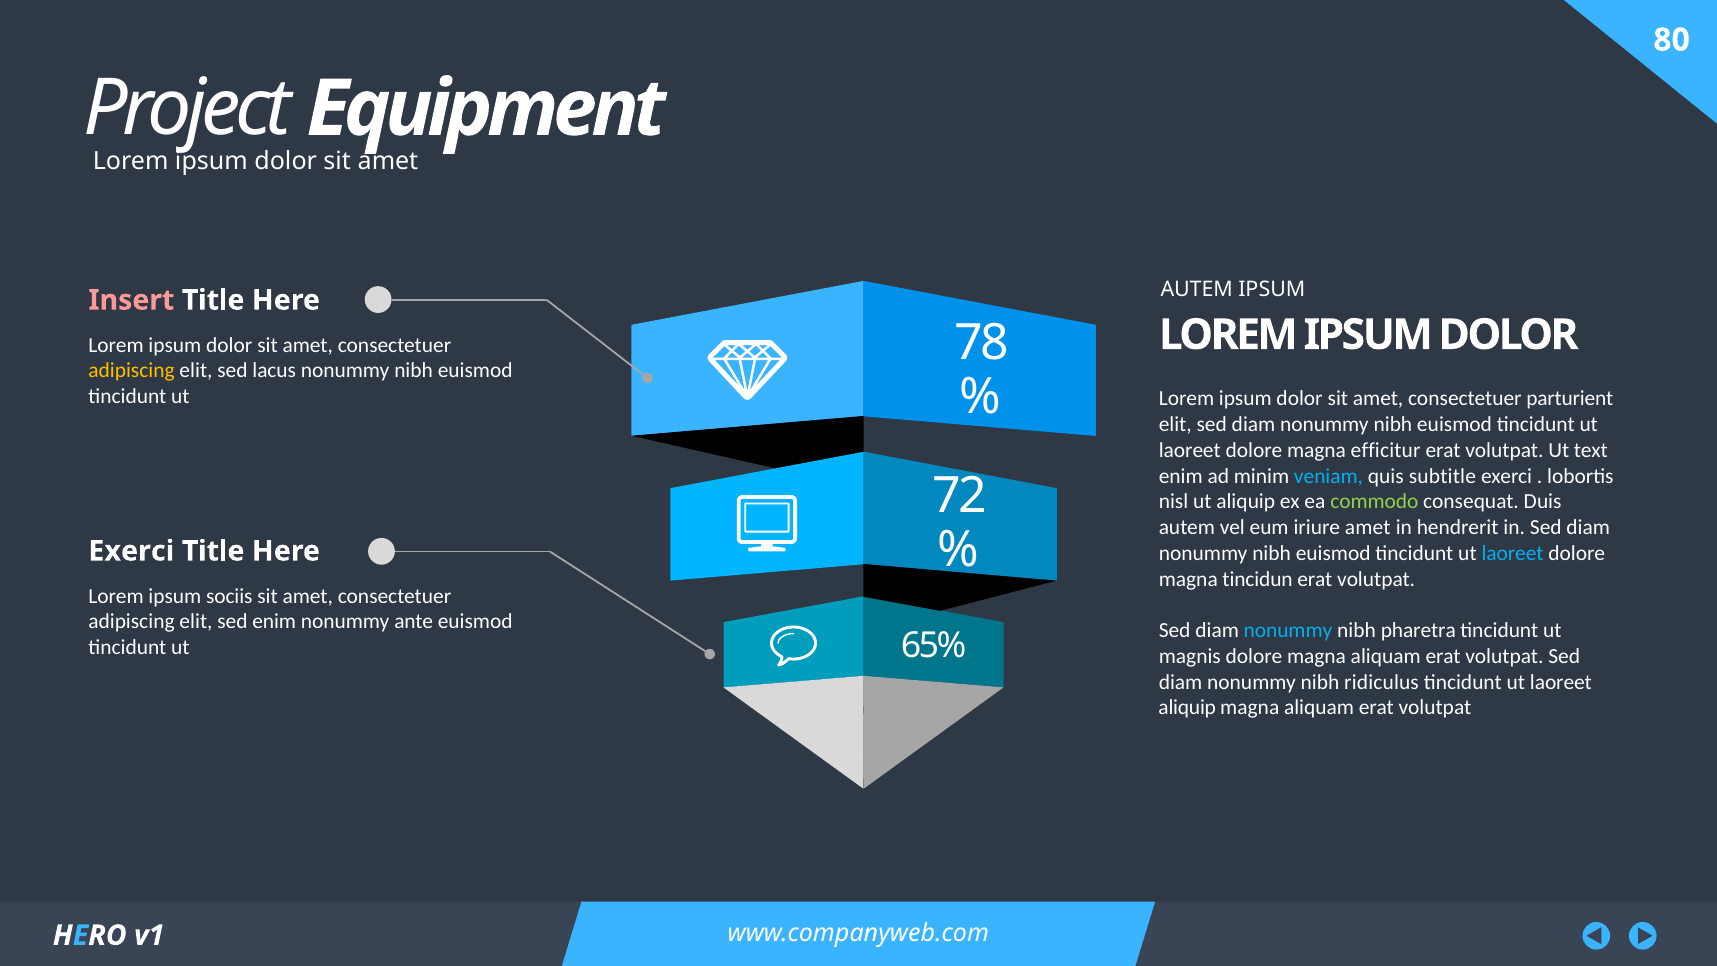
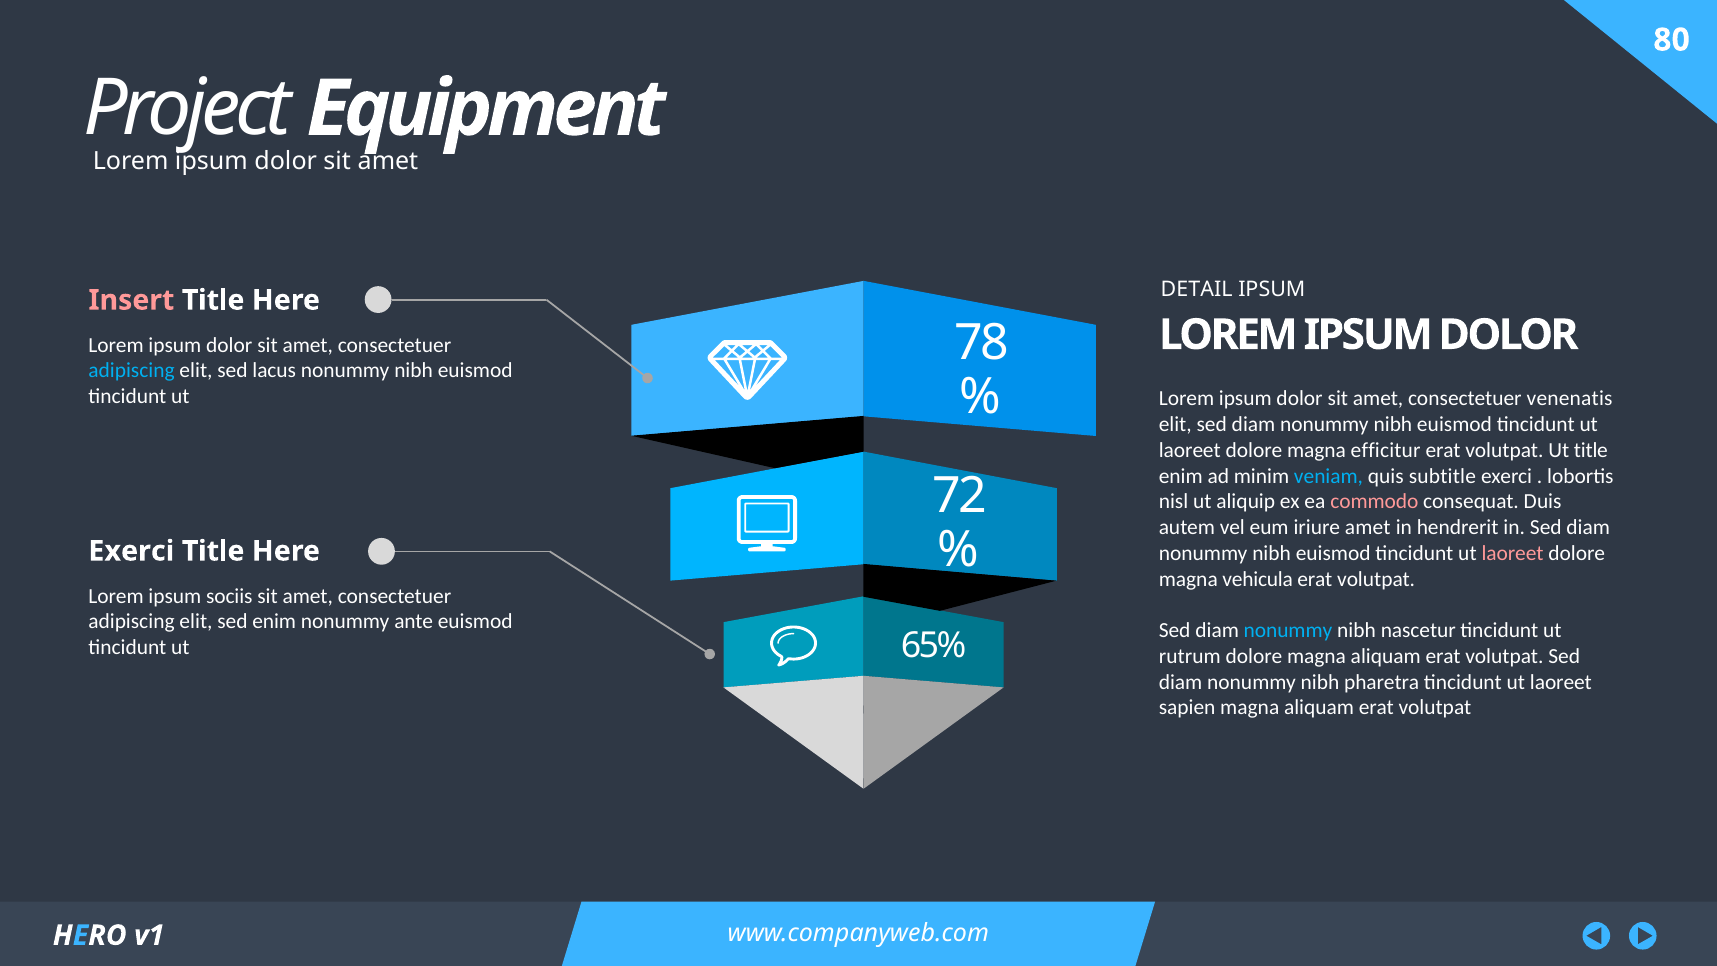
AUTEM: AUTEM -> DETAIL (1197, 290)
adipiscing colour: yellow -> light blue (132, 371)
parturient: parturient -> venenatis (1570, 399)
Ut text: text -> title (1591, 450)
commodo colour: light green -> pink (1374, 502)
laoreet colour: light blue -> pink (1513, 553)
tincidun: tincidun -> vehicula (1258, 579)
pharetra: pharetra -> nascetur (1418, 630)
magnis: magnis -> rutrum (1190, 656)
ridiculus: ridiculus -> pharetra (1382, 682)
aliquip: aliquip -> sapien (1187, 708)
